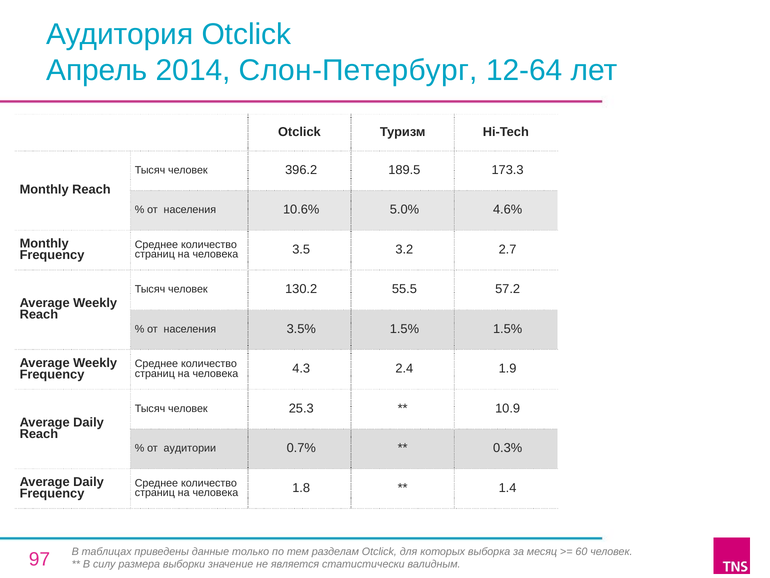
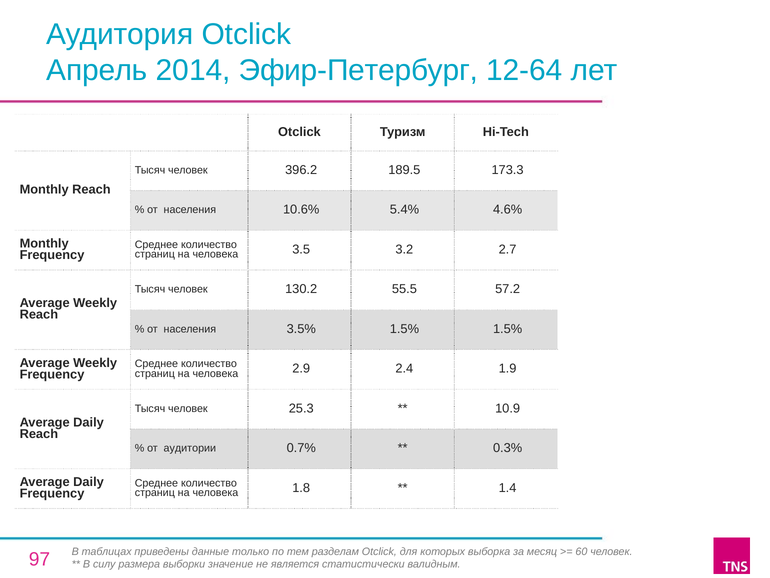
Слон-Петербург: Слон-Петербург -> Эфир-Петербург (358, 70)
5.0%: 5.0% -> 5.4% (404, 209)
4.3: 4.3 -> 2.9 (301, 368)
